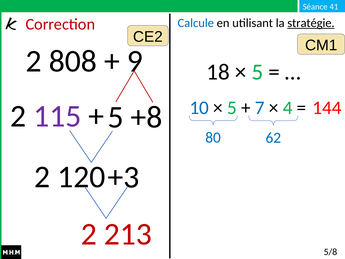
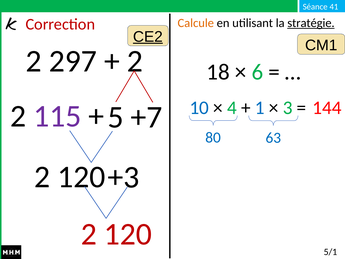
Calcule colour: blue -> orange (196, 23)
CE2 underline: none -> present (148, 37)
808: 808 -> 297 (73, 61)
9: 9 -> 2 (135, 61)
5: 5 -> 6 (257, 72)
5: 5 -> 4 (232, 108)
7: 7 -> 1 (260, 108)
4: 4 -> 3 (288, 108)
+8: +8 -> +7 (147, 117)
62: 62 -> 63 (273, 138)
213: 213 -> 120 (128, 234)
5/8: 5/8 -> 5/1 (330, 252)
